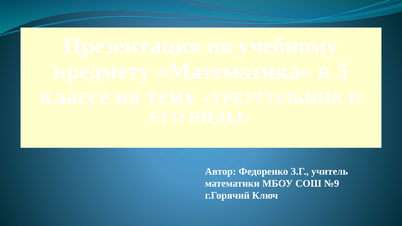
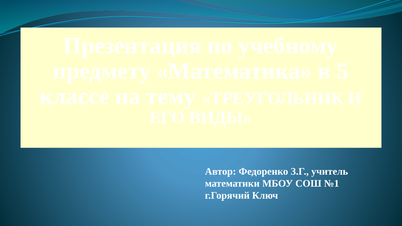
№9: №9 -> №1 (332, 184)
